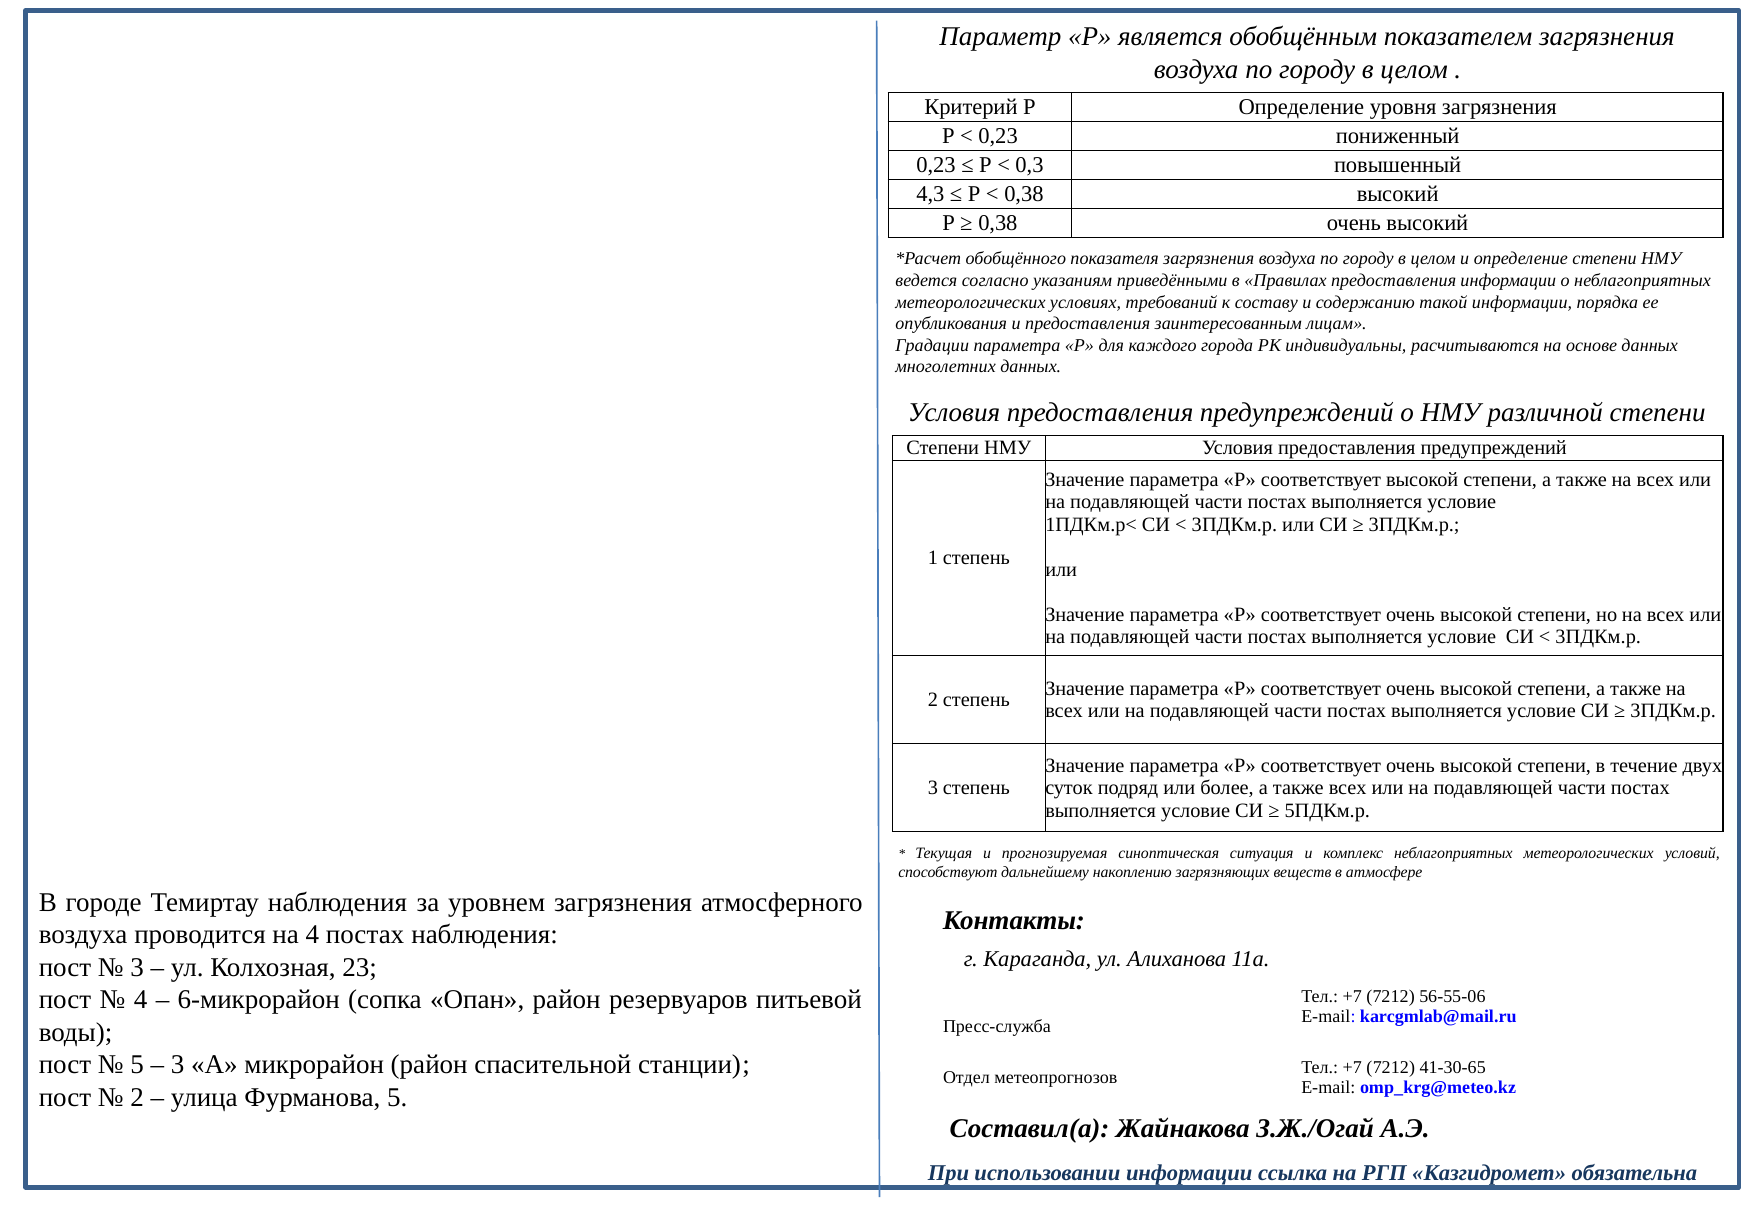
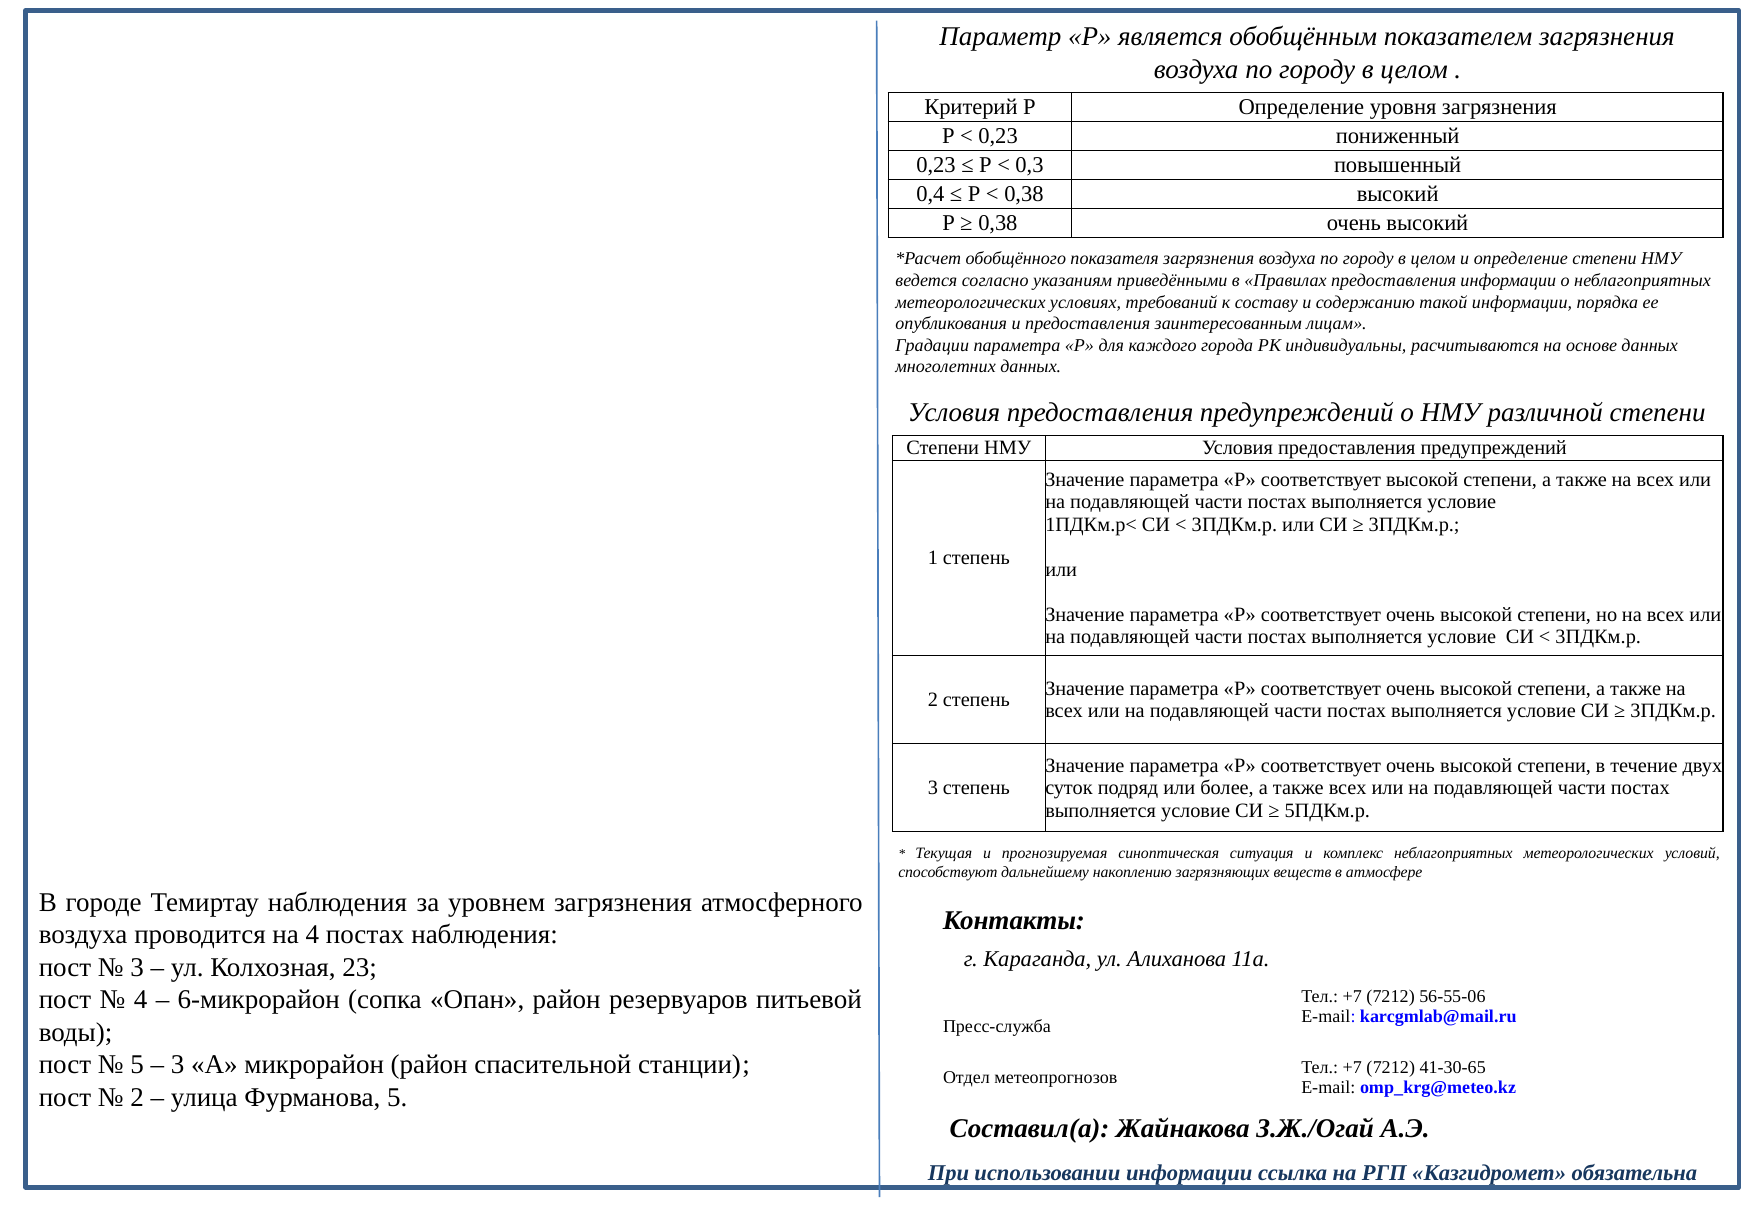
4,3: 4,3 -> 0,4 (930, 194)
